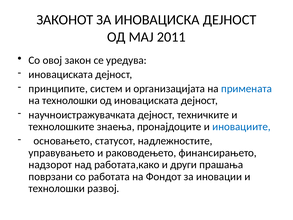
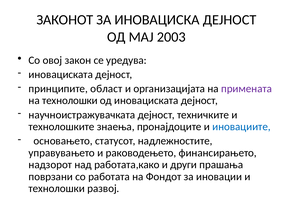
2011: 2011 -> 2003 (171, 37)
систем: систем -> област (106, 89)
примената colour: blue -> purple (247, 89)
